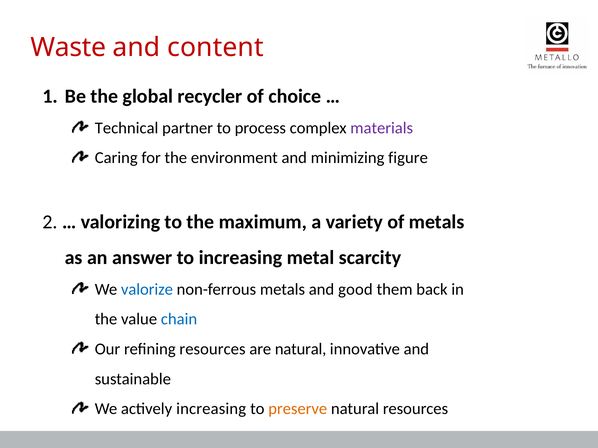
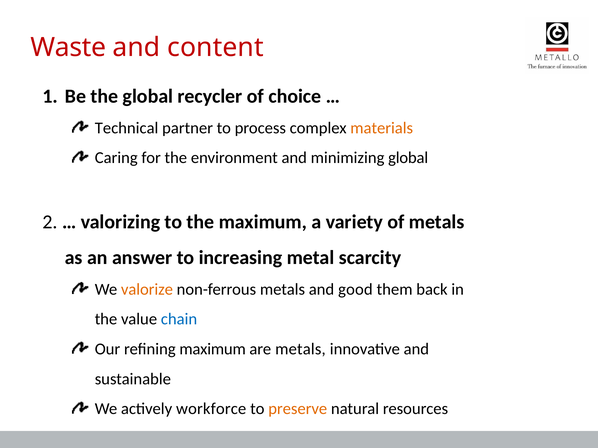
materials colour: purple -> orange (382, 128)
minimizing figure: figure -> global (408, 158)
valorize colour: blue -> orange (147, 290)
refining resources: resources -> maximum (213, 349)
are natural: natural -> metals (300, 349)
actively increasing: increasing -> workforce (211, 409)
